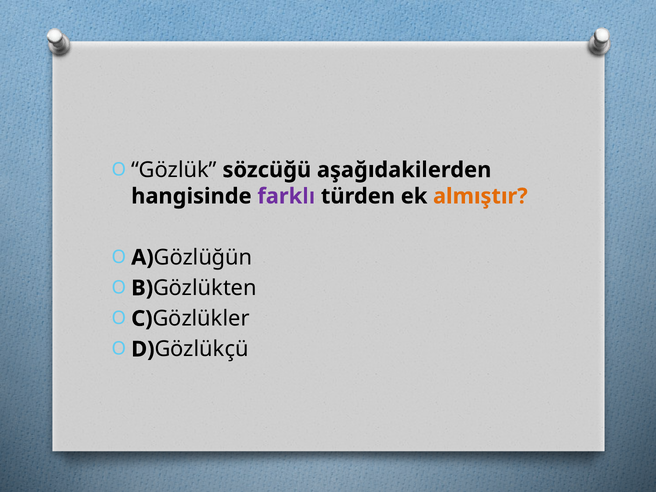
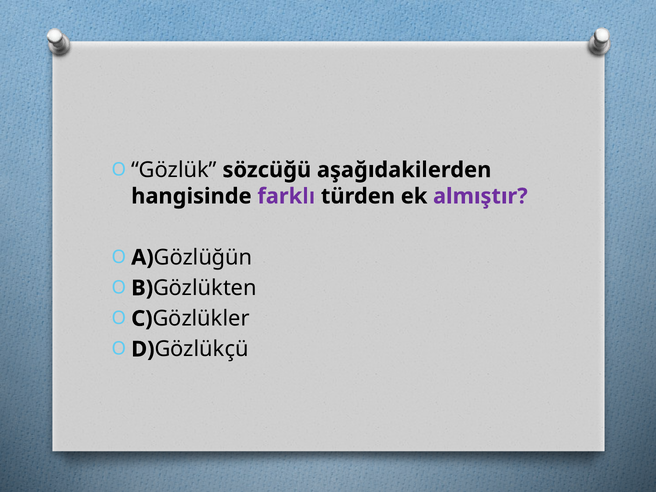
almıştır colour: orange -> purple (480, 196)
